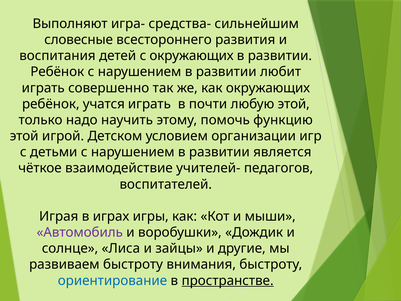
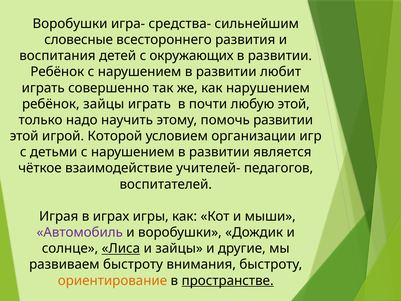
Выполняют: Выполняют -> Воробушки (70, 24)
как окружающих: окружающих -> нарушением (268, 88)
ребёнок учатся: учатся -> зайцы (104, 104)
помочь функцию: функцию -> развитии (283, 120)
Детском: Детском -> Которой (115, 136)
Лиса underline: none -> present (121, 248)
ориентирование colour: blue -> orange (112, 280)
